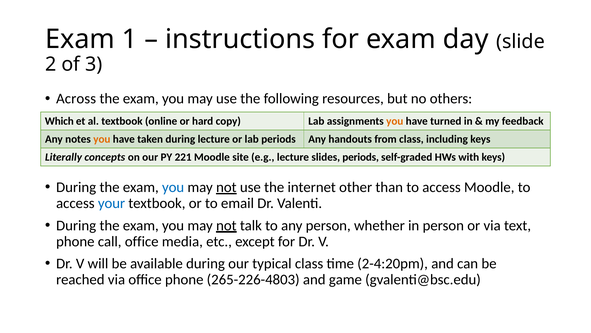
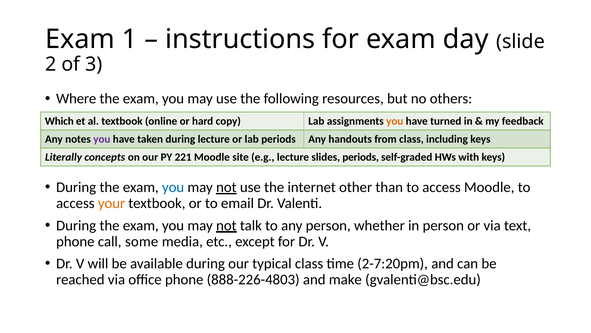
Across: Across -> Where (76, 99)
you colour: orange -> purple (102, 139)
your colour: blue -> orange (112, 203)
call office: office -> some (142, 241)
2-4:20pm: 2-4:20pm -> 2-7:20pm (393, 263)
265-226-4803: 265-226-4803 -> 888-226-4803 (253, 279)
game: game -> make (345, 279)
